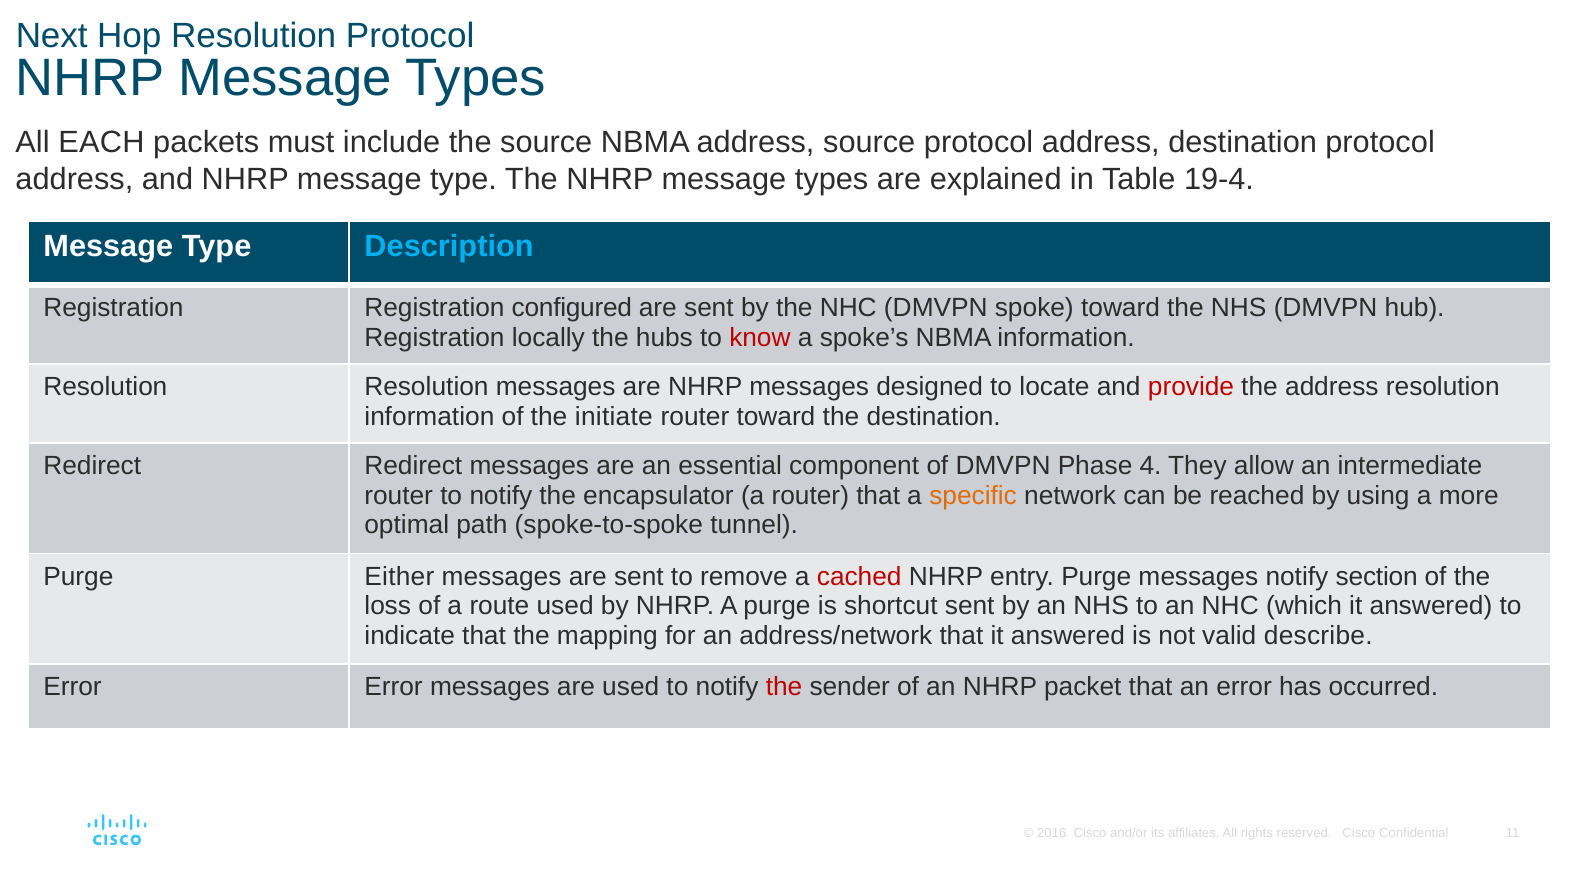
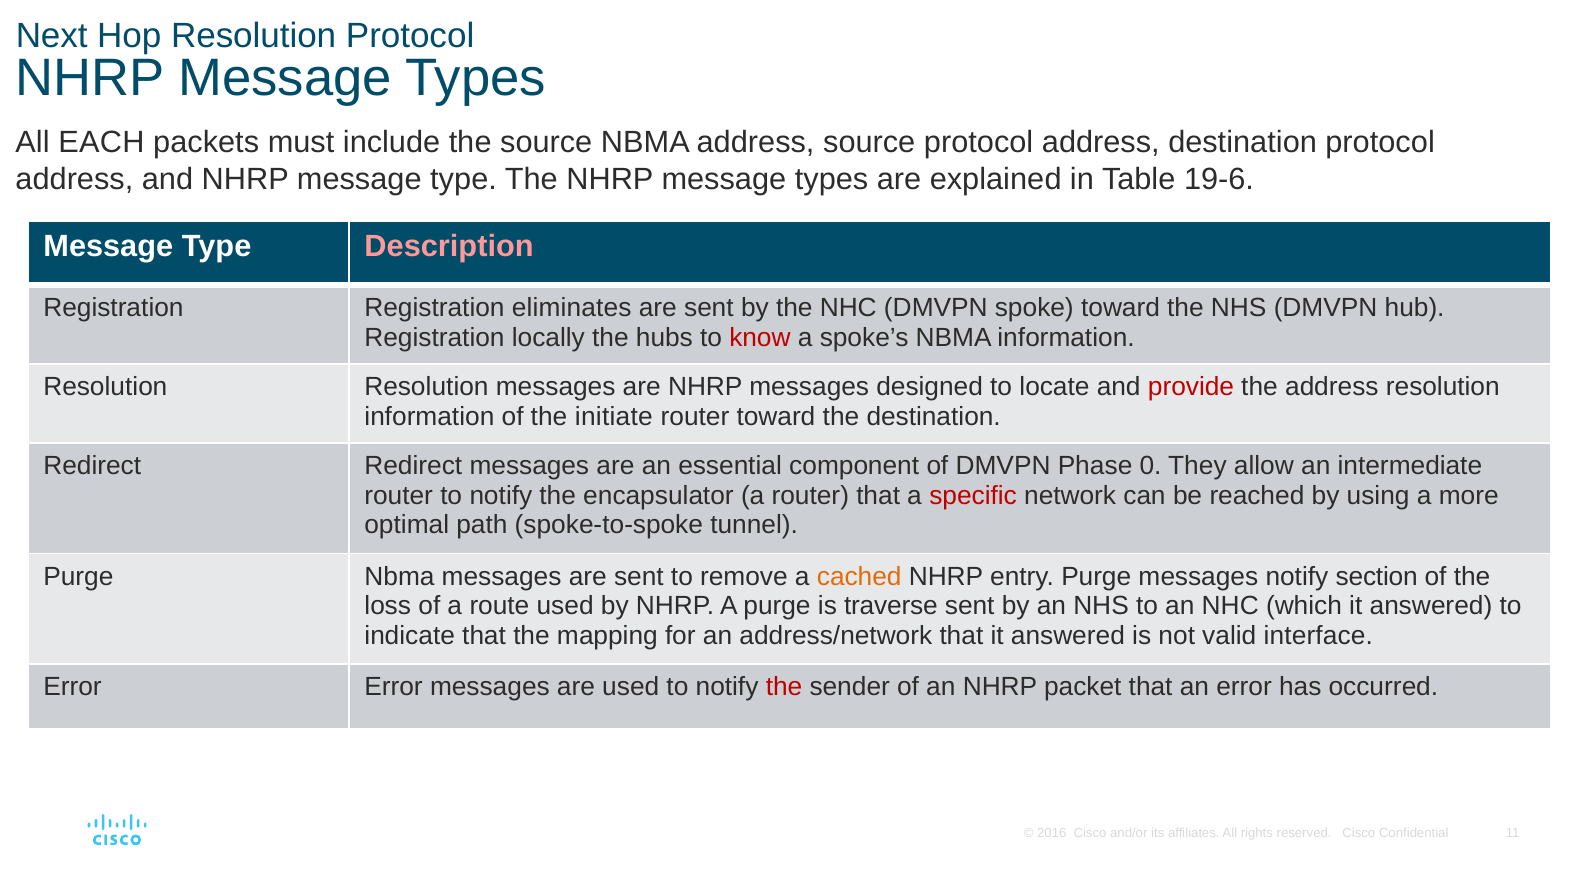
19-4: 19-4 -> 19-6 (1219, 180)
Description colour: light blue -> pink (449, 246)
configured: configured -> eliminates (572, 308)
4: 4 -> 0 (1151, 466)
specific colour: orange -> red (973, 496)
Purge Either: Either -> Nbma (400, 577)
cached colour: red -> orange (859, 577)
shortcut: shortcut -> traverse (891, 606)
describe: describe -> interface (1318, 636)
